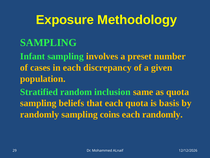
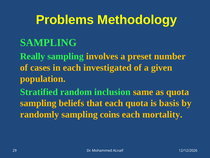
Exposure: Exposure -> Problems (65, 20)
Infant: Infant -> Really (33, 56)
discrepancy: discrepancy -> investigated (107, 67)
each randomly: randomly -> mortality (162, 114)
